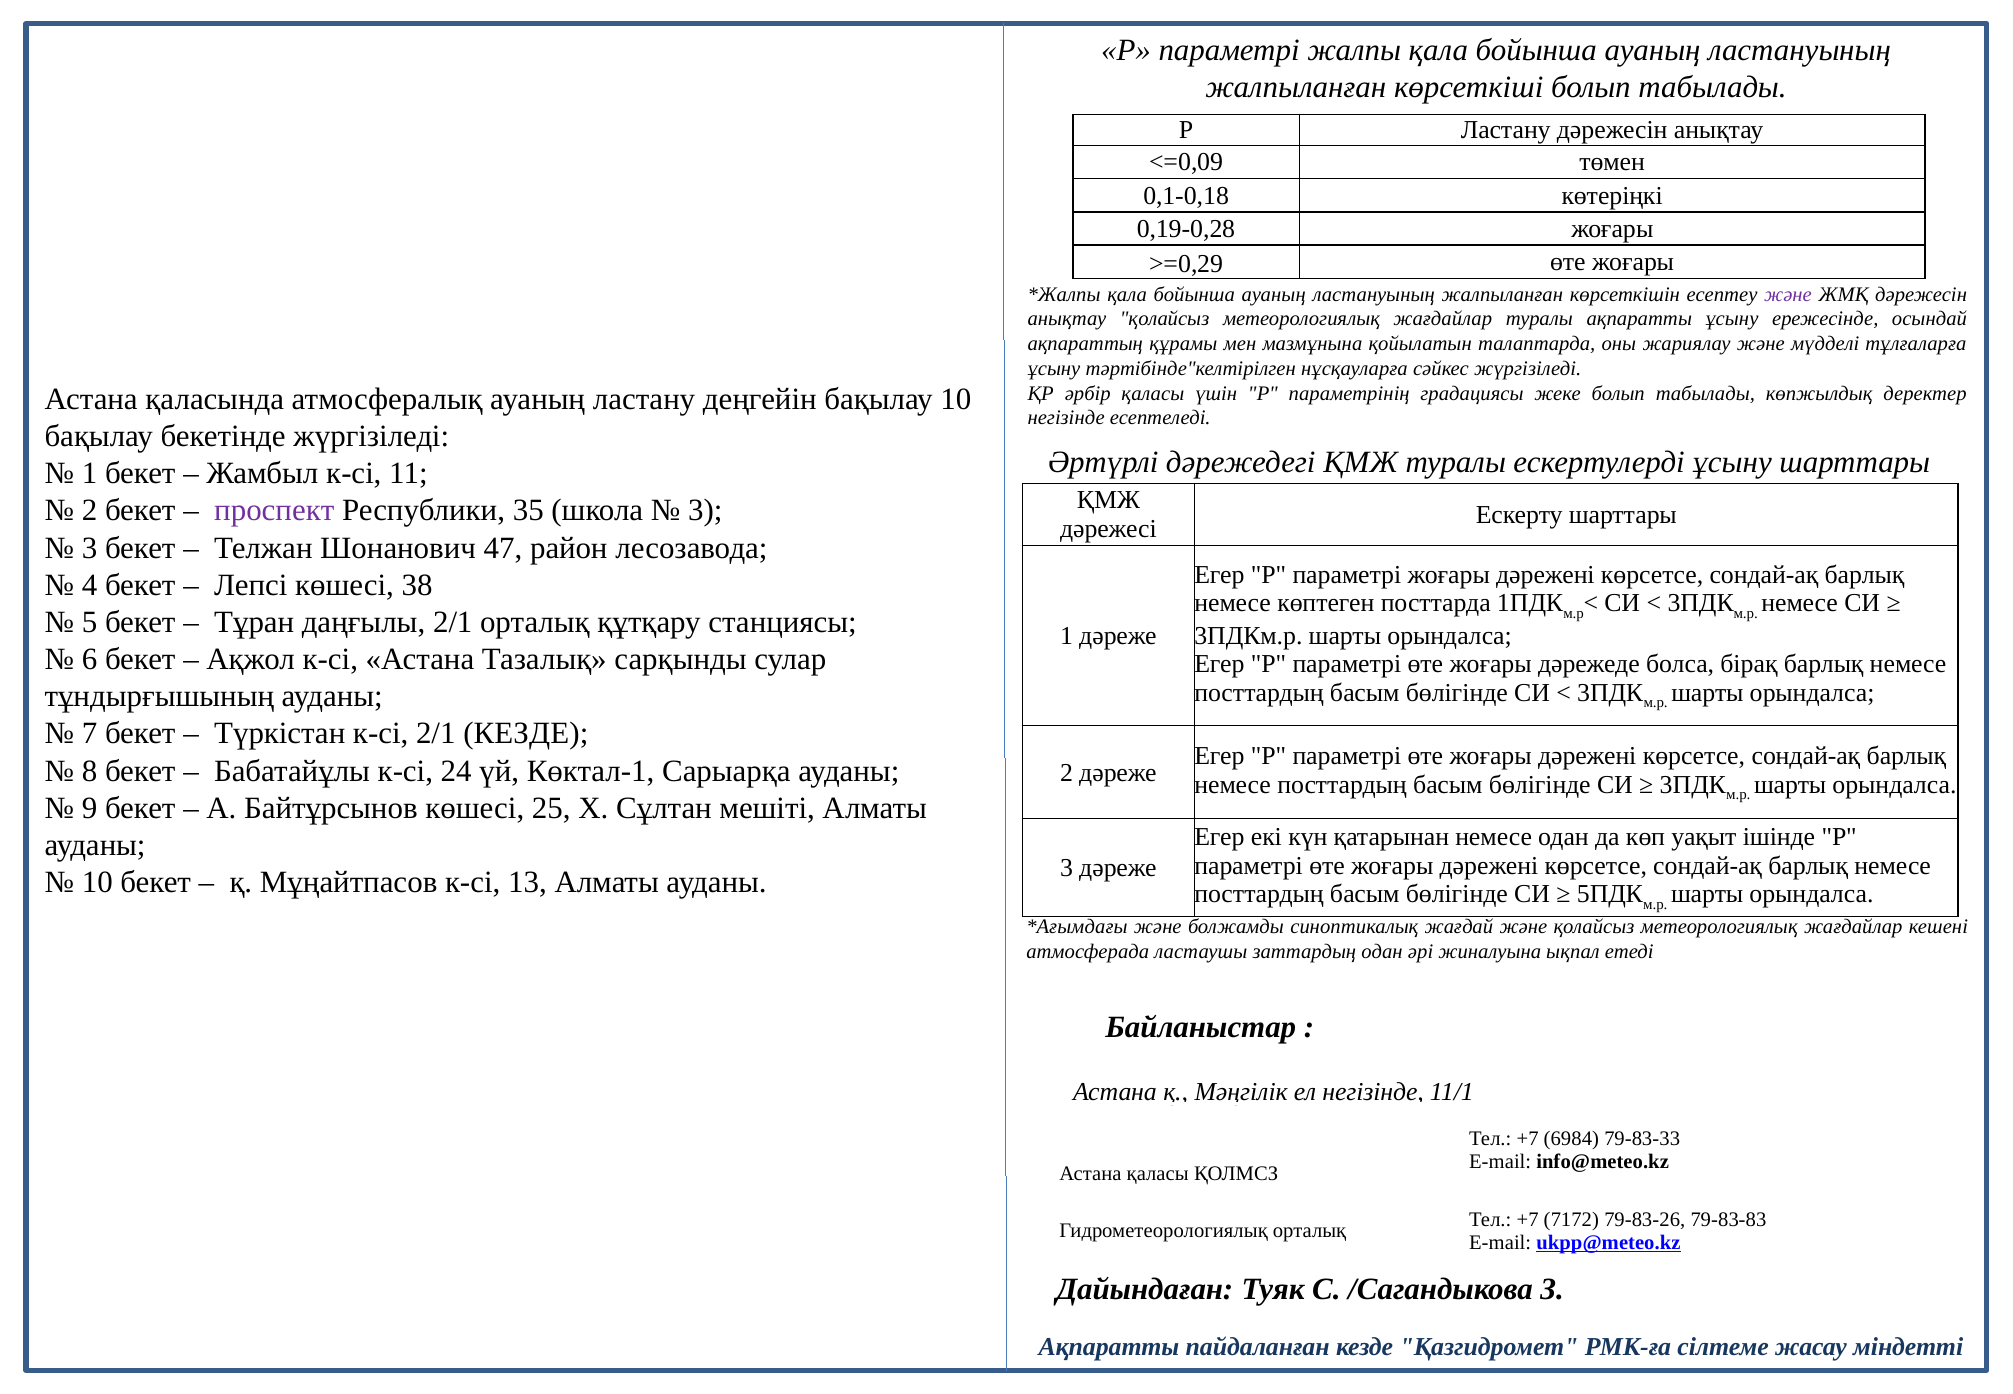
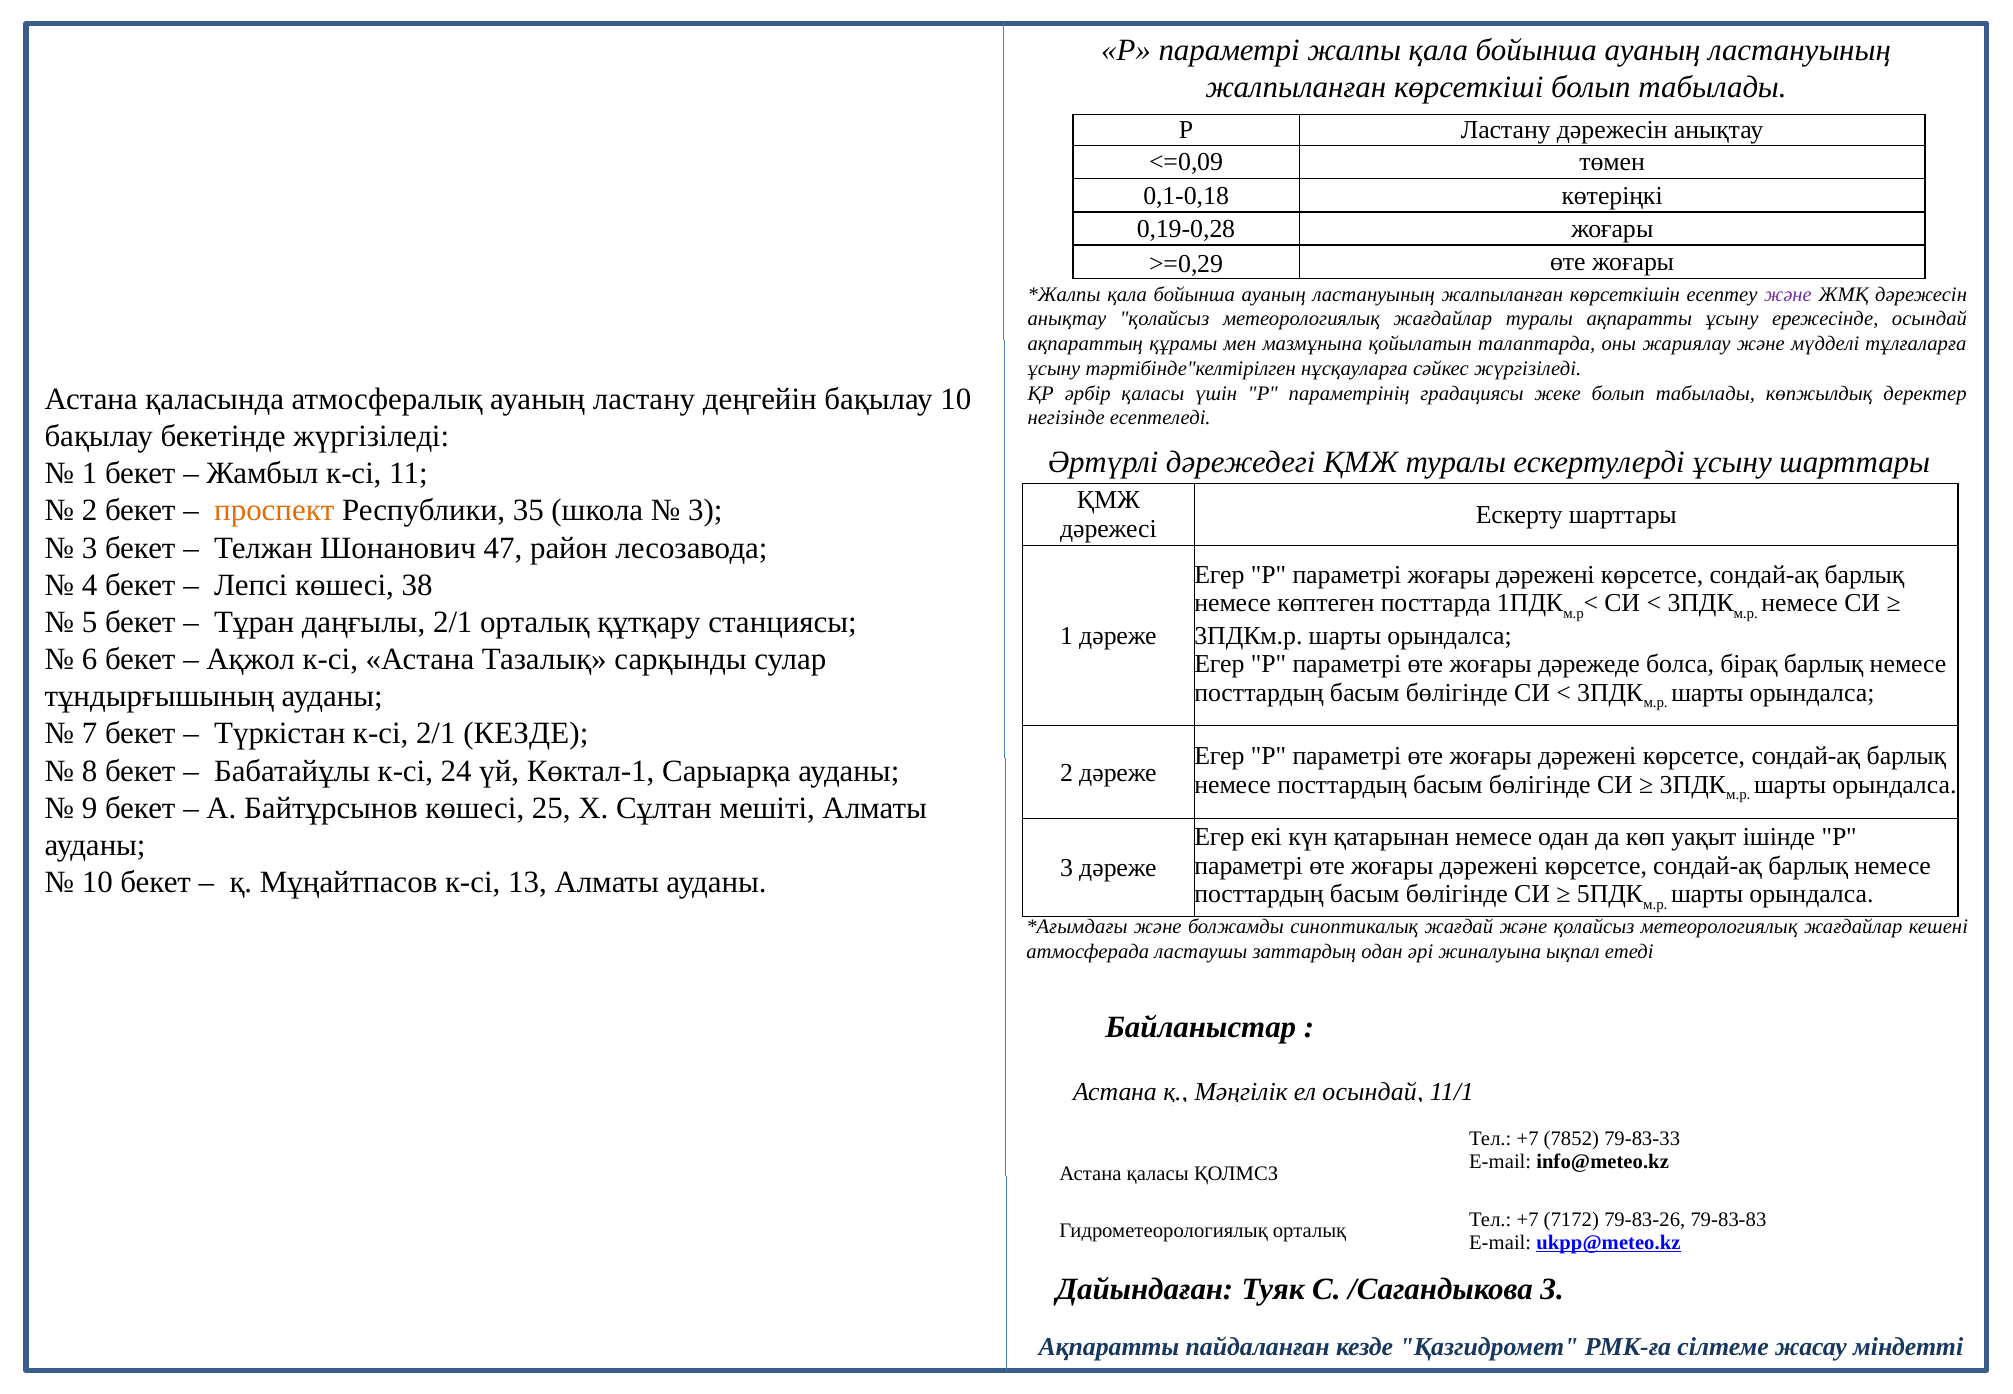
проспект colour: purple -> orange (274, 511)
ел негізінде: негізінде -> осындай (1373, 1091)
6984: 6984 -> 7852 (1571, 1139)
